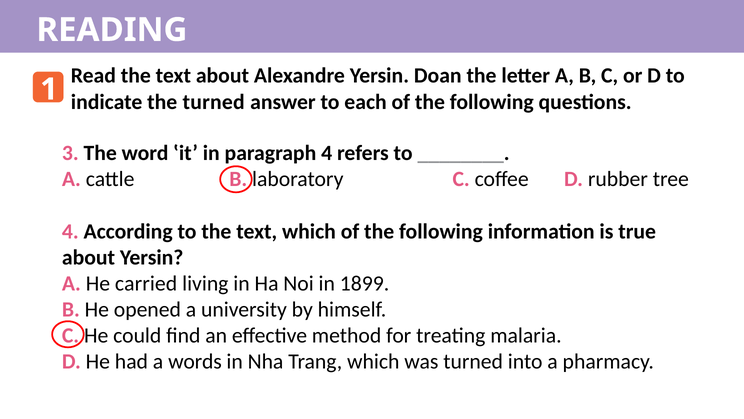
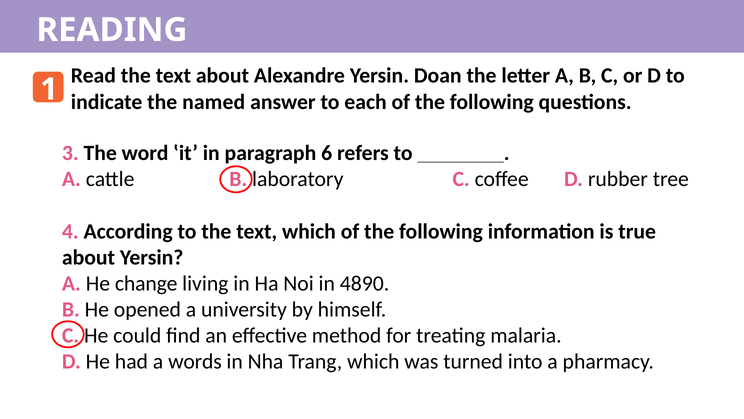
the turned: turned -> named (214, 102)
paragraph 4: 4 -> 6 (327, 153)
carried: carried -> change (146, 283)
1899: 1899 -> 4890 (365, 283)
